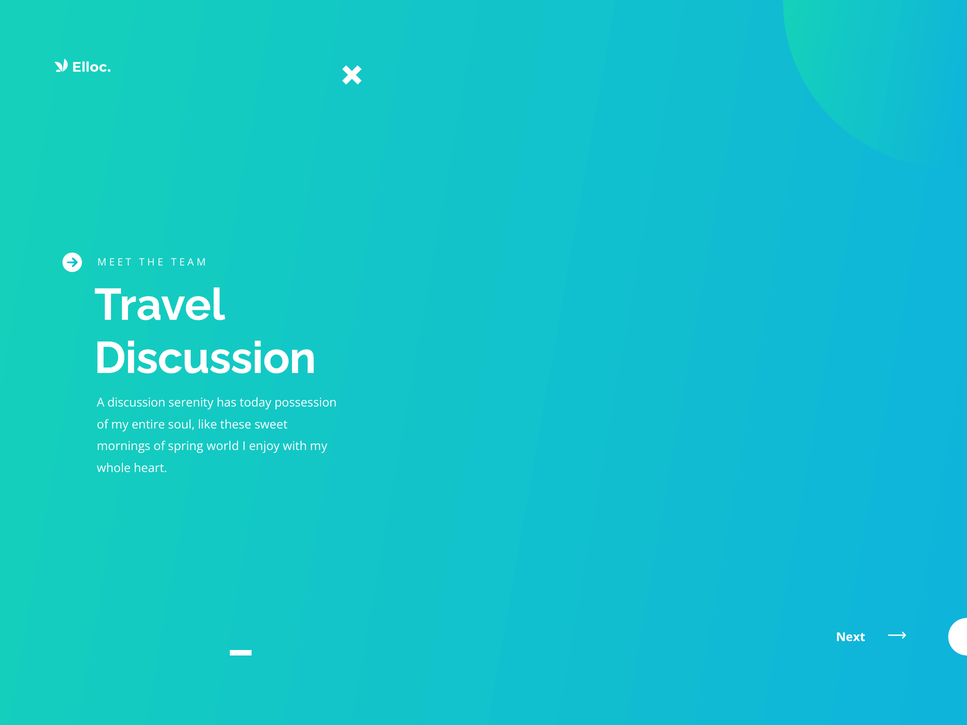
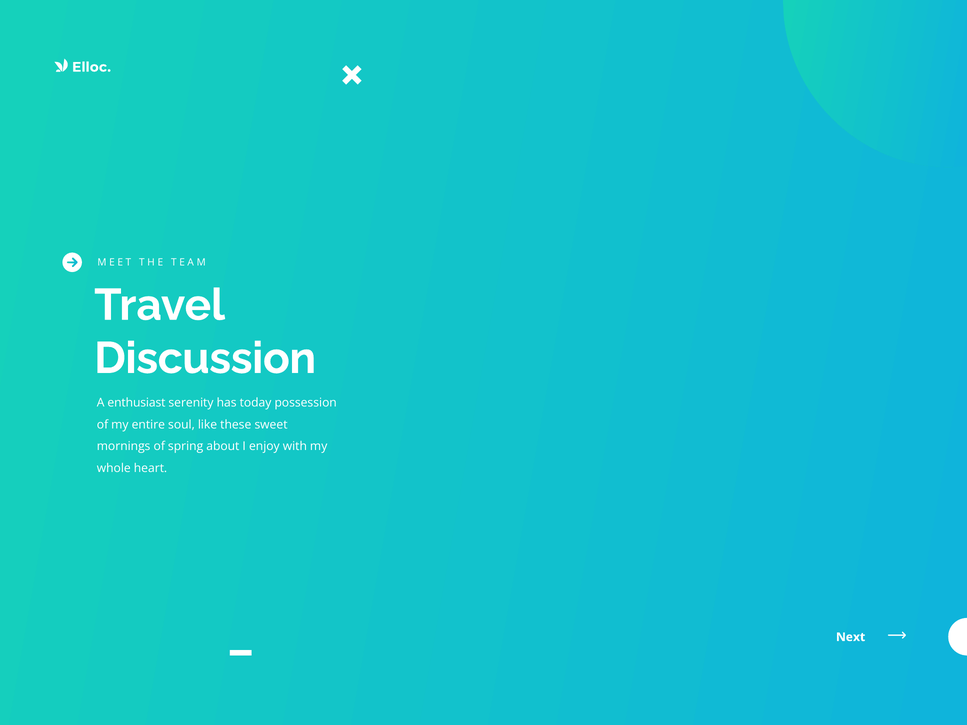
A discussion: discussion -> enthusiast (136, 403)
world: world -> about (223, 447)
